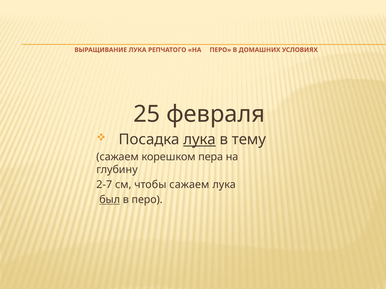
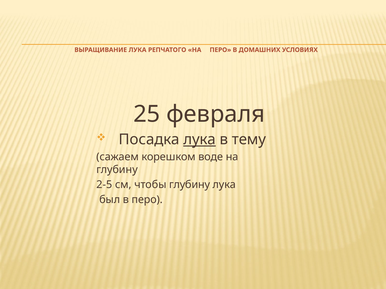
пера: пера -> воде (211, 157)
2-7: 2-7 -> 2-5 (104, 185)
чтобы сажаем: сажаем -> глубину (190, 185)
был underline: present -> none (110, 200)
